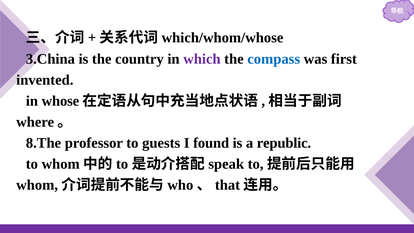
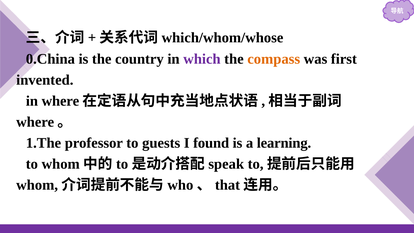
3.China: 3.China -> 0.China (50, 59)
compass colour: blue -> orange (274, 59)
in whose: whose -> where (60, 101)
8.The: 8.The -> 1.The (43, 143)
republic: republic -> learning (284, 143)
